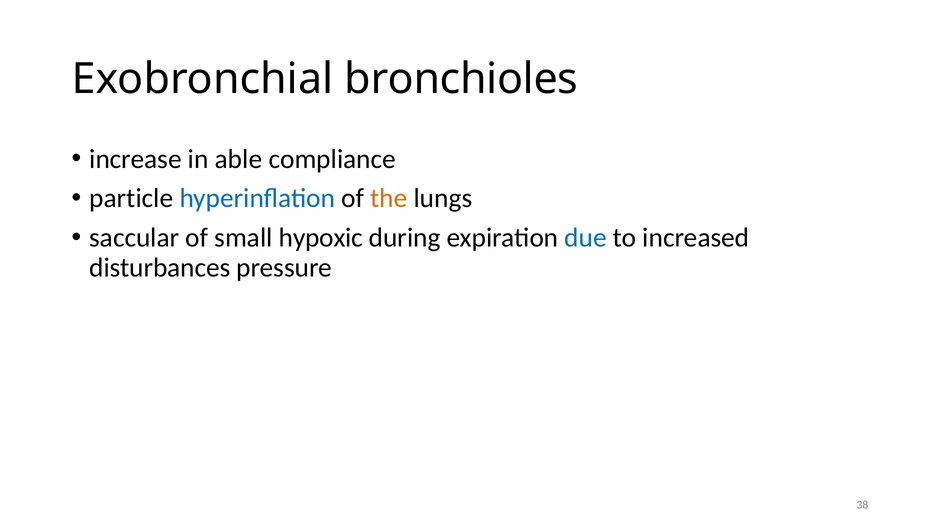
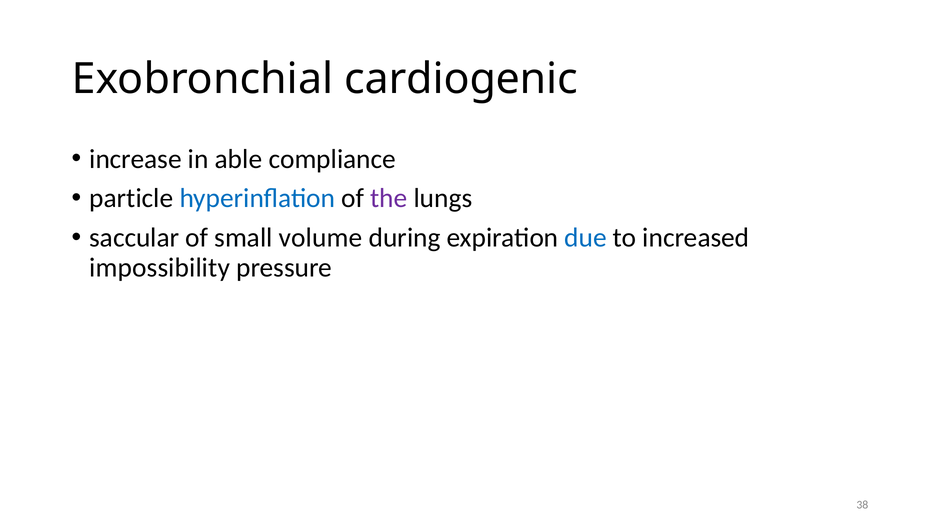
bronchioles: bronchioles -> cardiogenic (461, 79)
the colour: orange -> purple (389, 198)
hypoxic: hypoxic -> volume (321, 238)
disturbances: disturbances -> impossibility (160, 267)
